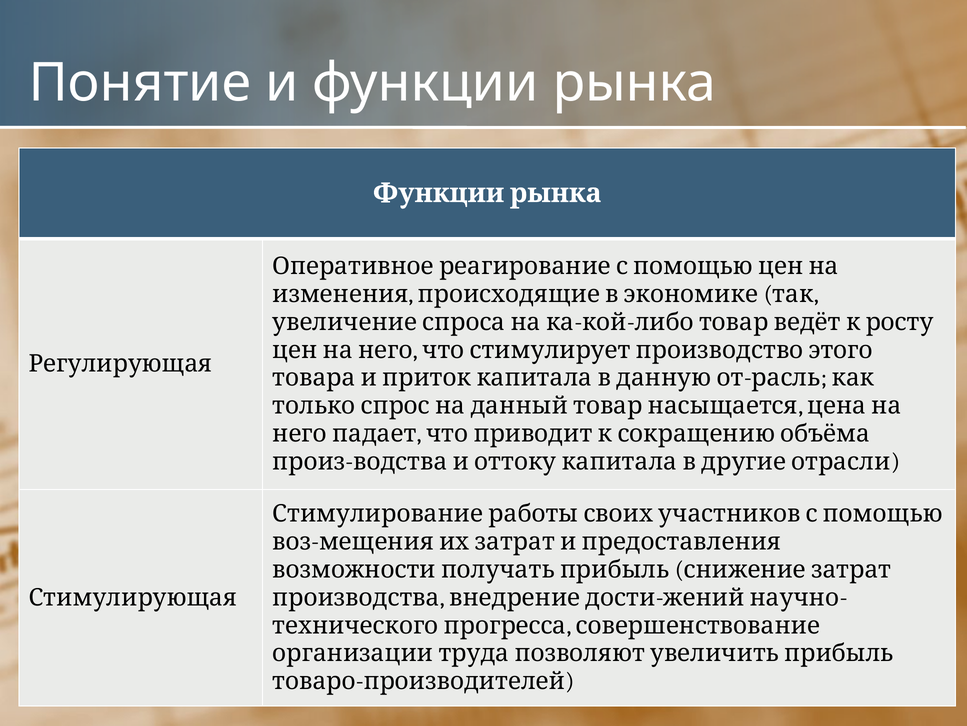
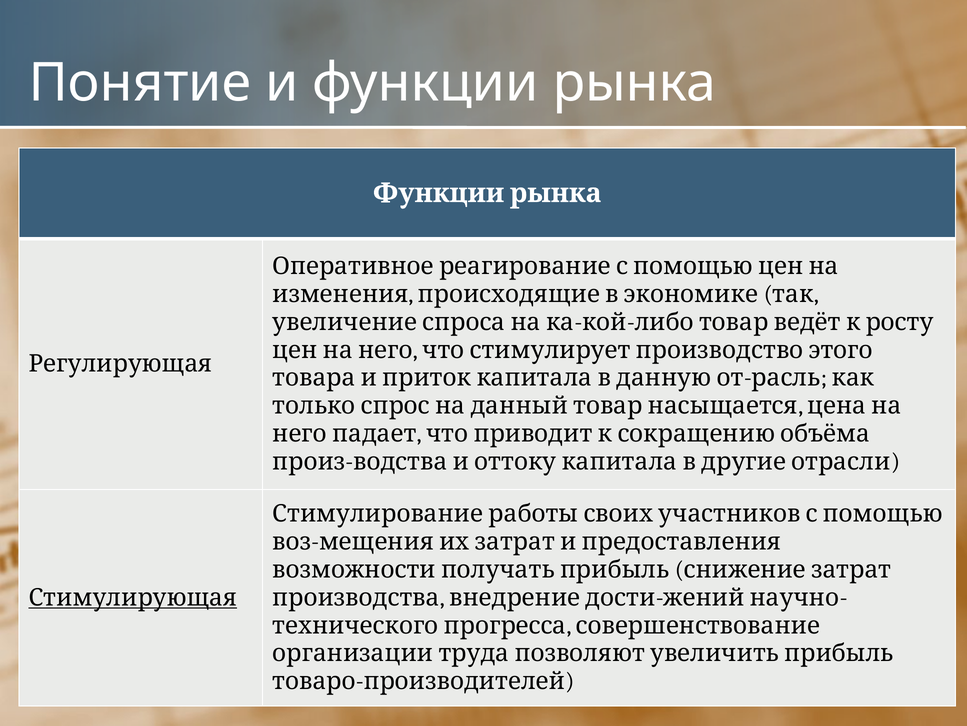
Стимулирующая underline: none -> present (133, 597)
